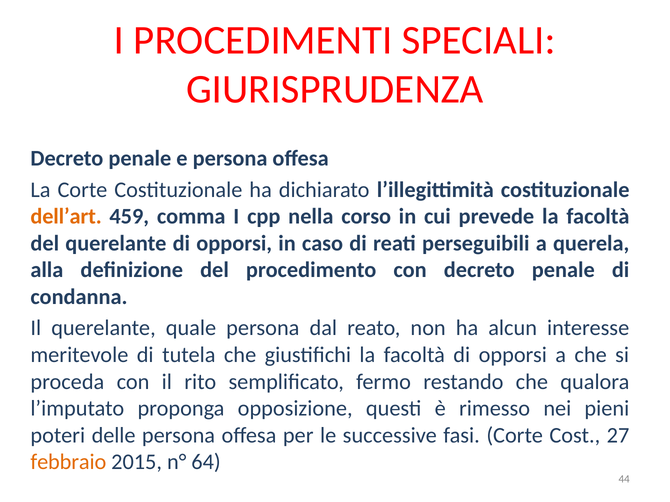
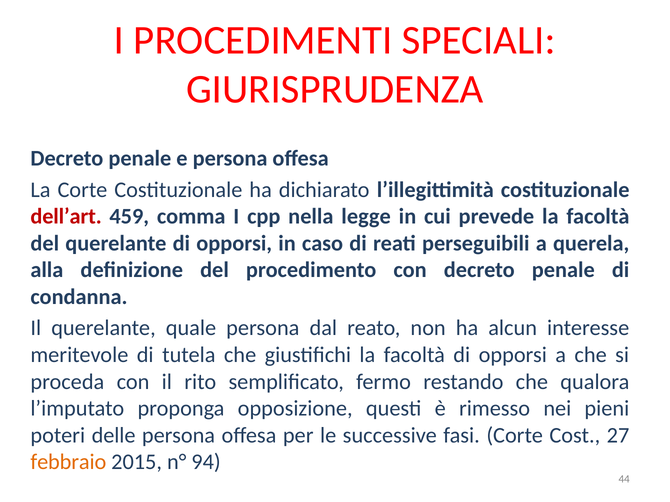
dell’art colour: orange -> red (66, 217)
corso: corso -> legge (366, 217)
64: 64 -> 94 (206, 462)
